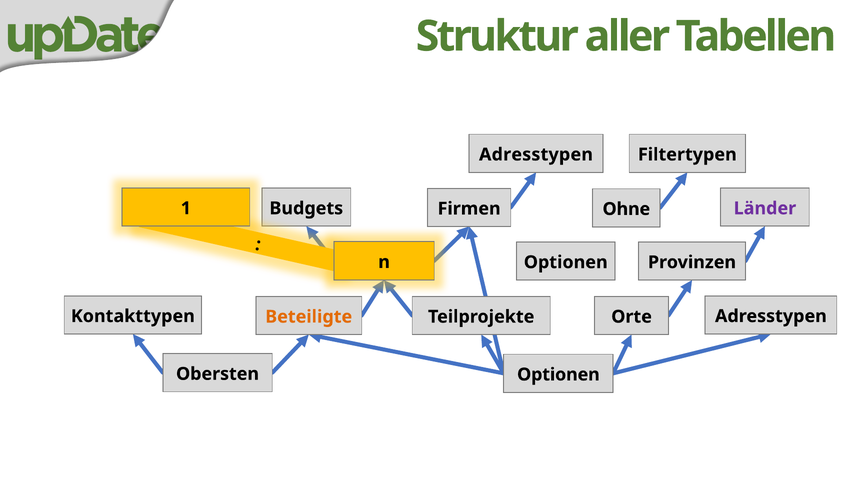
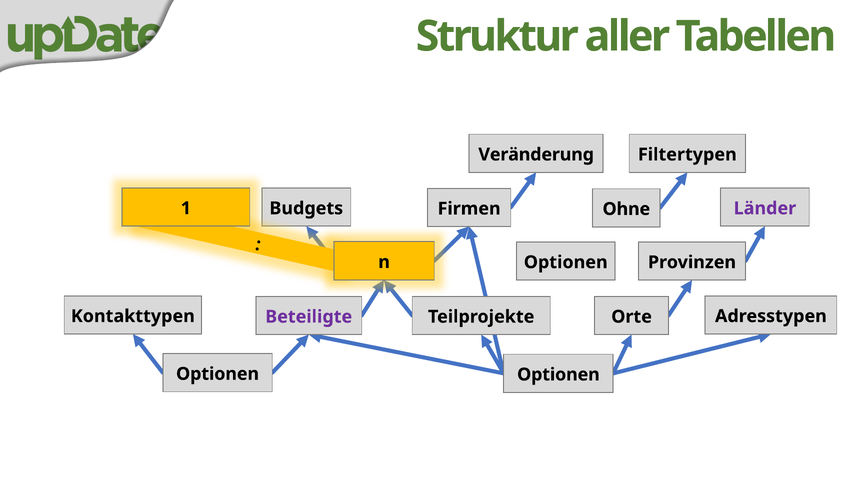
Adresstypen: Adresstypen -> Veränderung (536, 154)
Beteiligte colour: orange -> purple (309, 317)
Obersten: Obersten -> Optionen (218, 374)
